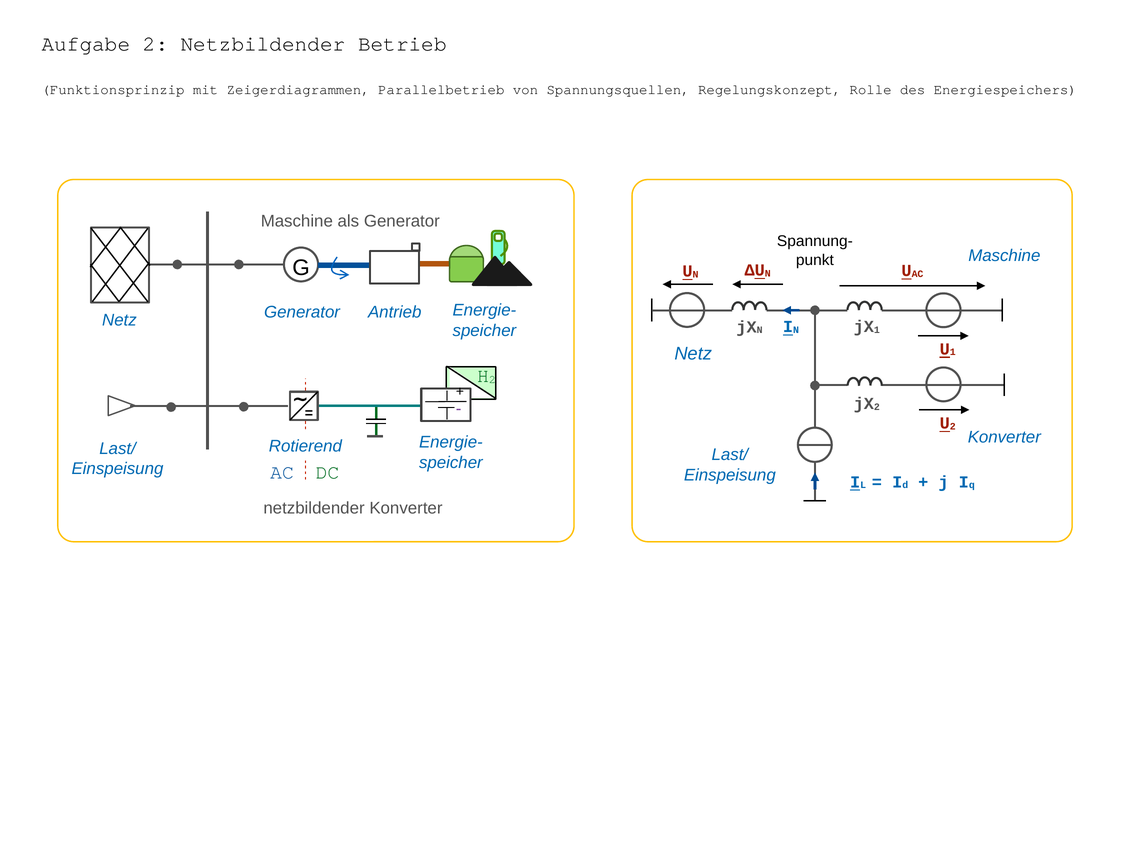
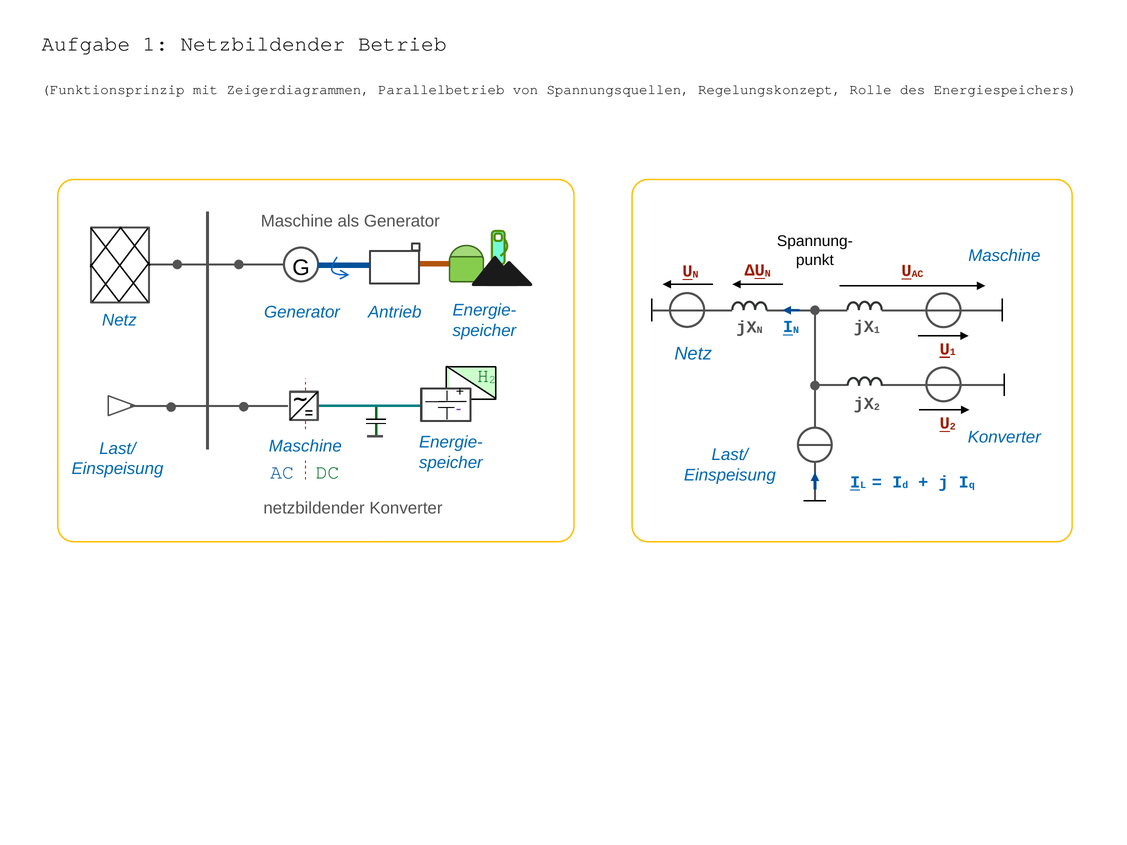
Aufgabe 2: 2 -> 1 (156, 44)
Rotierend: Rotierend -> Maschine (305, 446)
